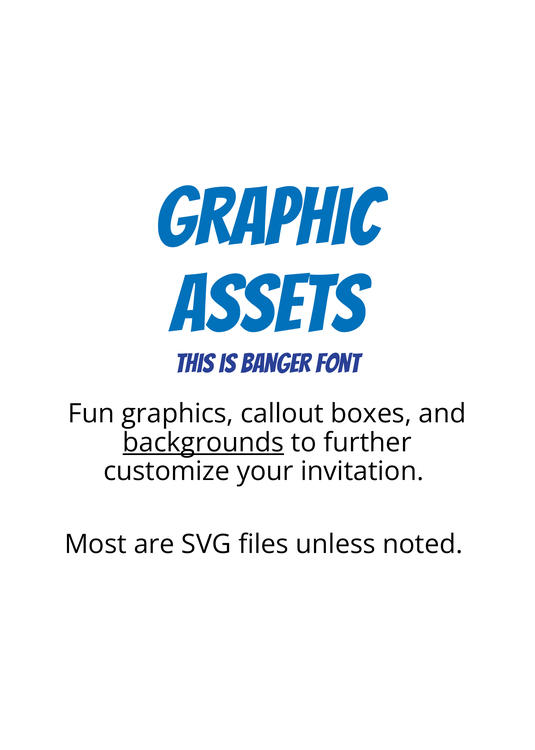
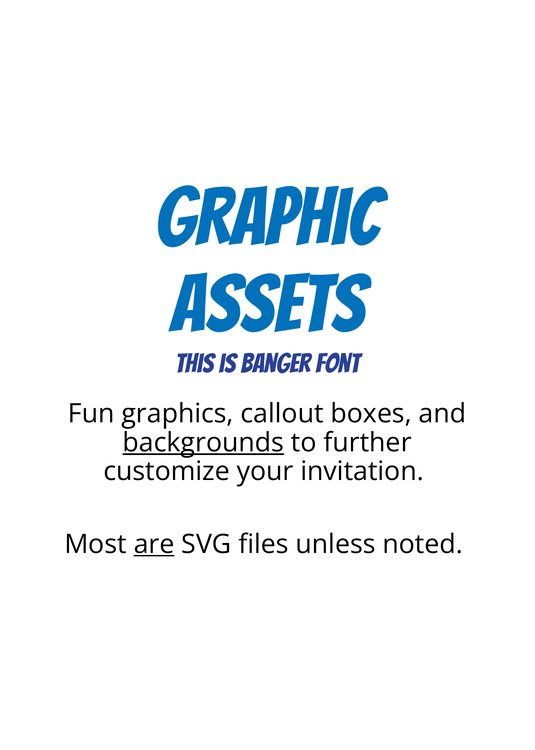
are underline: none -> present (154, 543)
